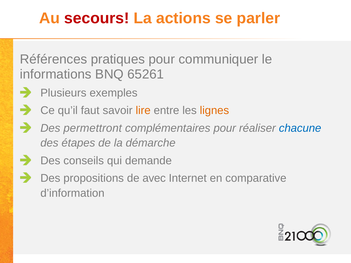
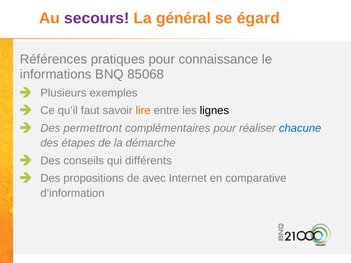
secours colour: red -> purple (97, 18)
actions: actions -> général (183, 18)
parler: parler -> égard (258, 18)
communiquer: communiquer -> connaissance (218, 59)
65261: 65261 -> 85068 (146, 74)
lignes colour: orange -> black (214, 111)
demande: demande -> différents (148, 161)
